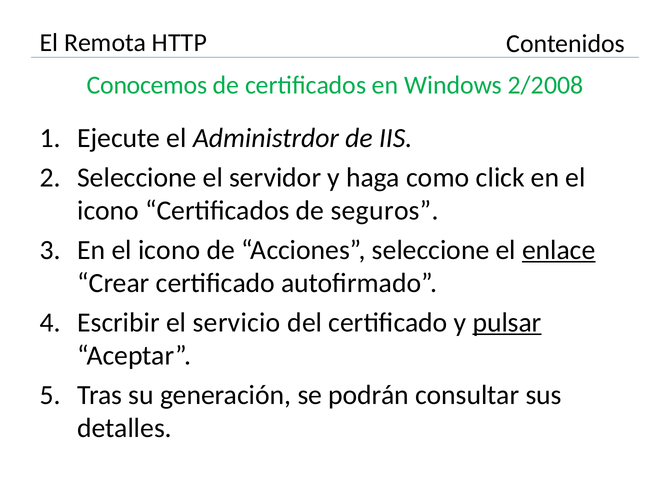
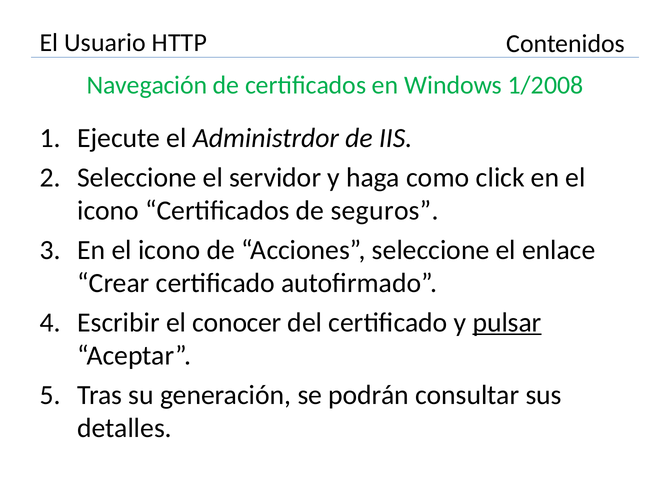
Remota: Remota -> Usuario (105, 43)
Conocemos: Conocemos -> Navegación (147, 85)
2/2008: 2/2008 -> 1/2008 (546, 85)
enlace underline: present -> none (559, 250)
servicio: servicio -> conocer (237, 322)
